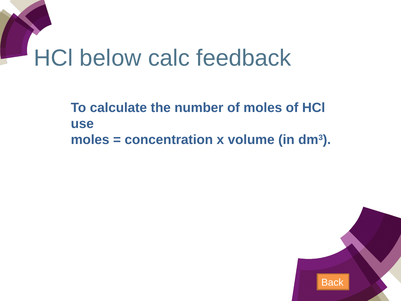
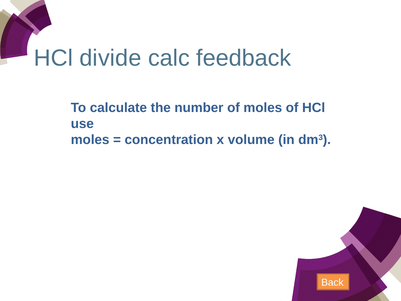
below: below -> divide (110, 58)
